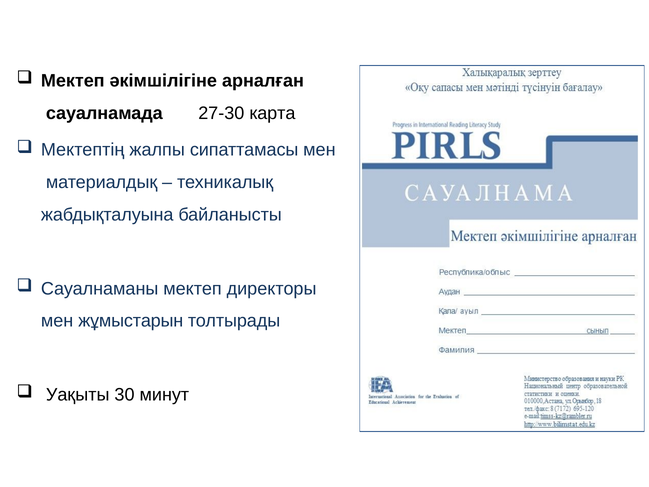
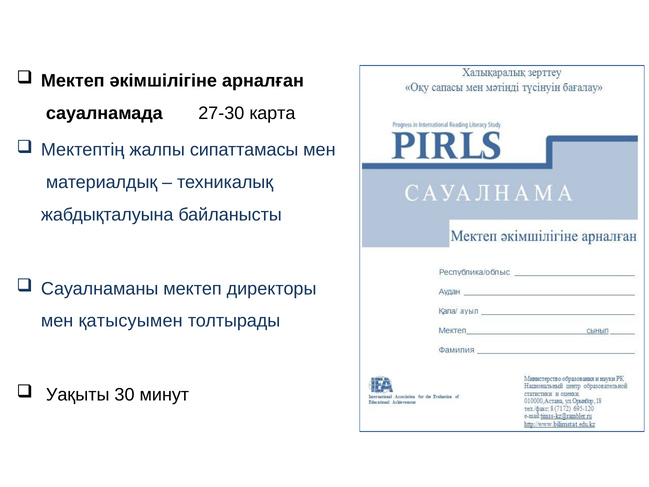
жұмыстарын: жұмыстарын -> қатысуымен (131, 321)
